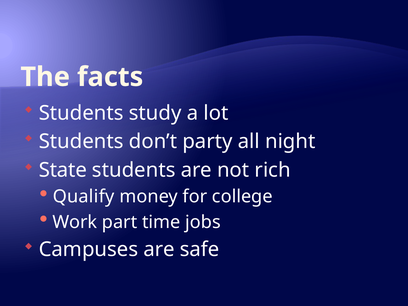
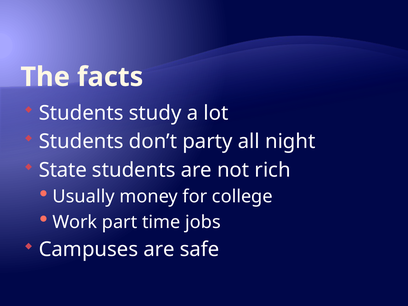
Qualify: Qualify -> Usually (84, 197)
